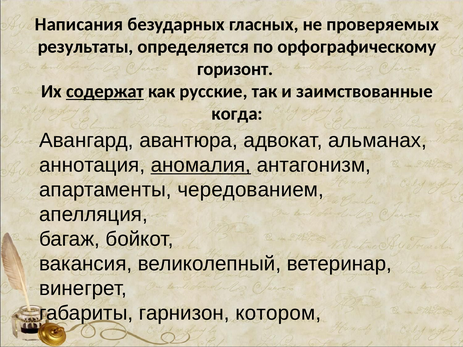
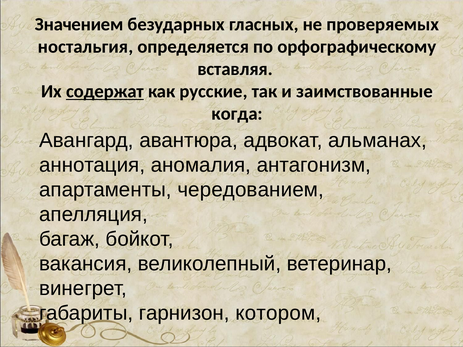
Написания: Написания -> Значением (79, 24)
результаты: результаты -> ностальгия (85, 47)
горизонт: горизонт -> вставляя (235, 69)
аномалия underline: present -> none (201, 165)
